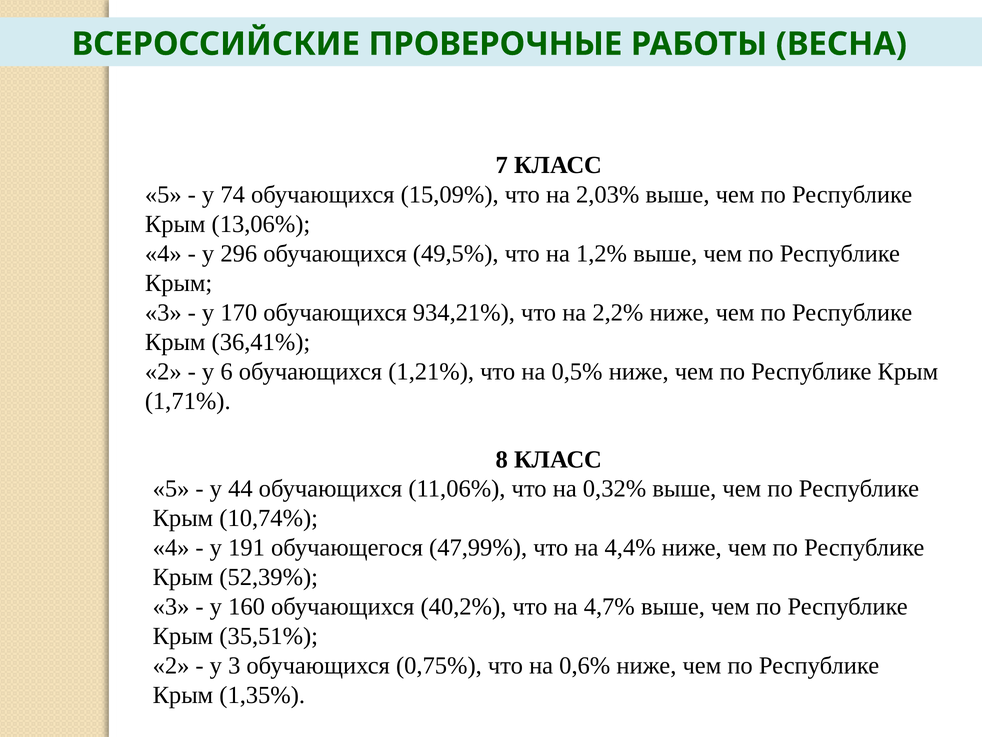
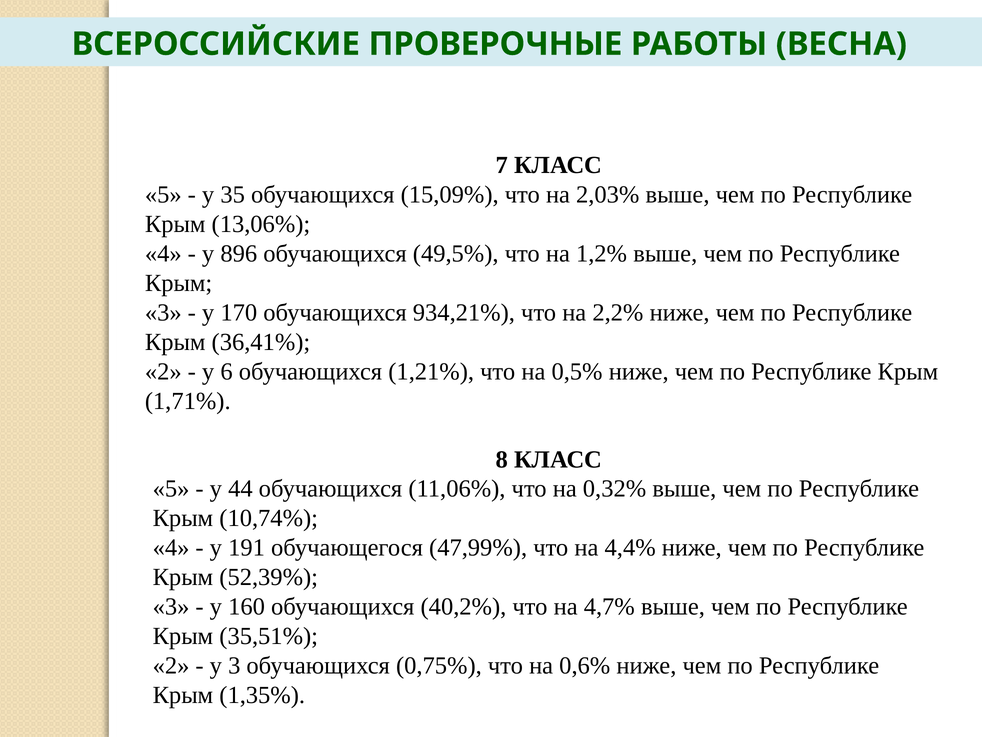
74: 74 -> 35 (233, 195)
296: 296 -> 896 (239, 254)
